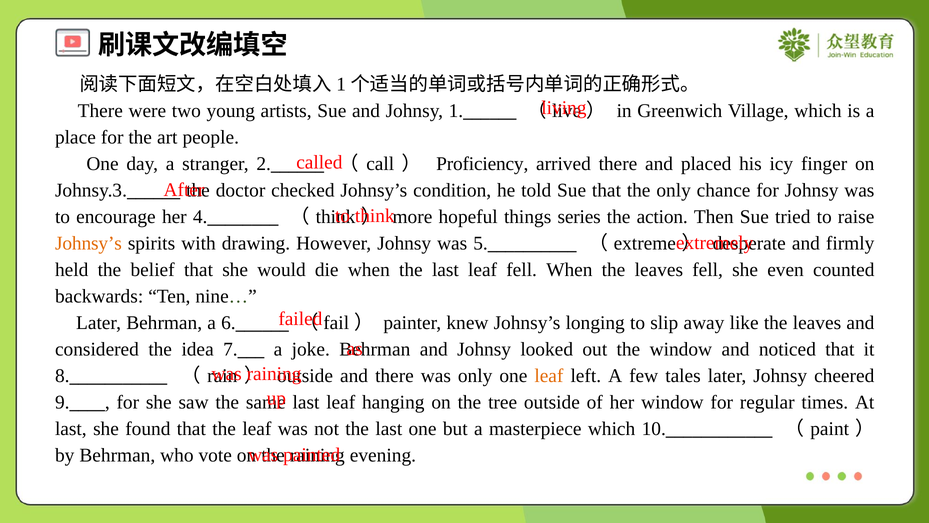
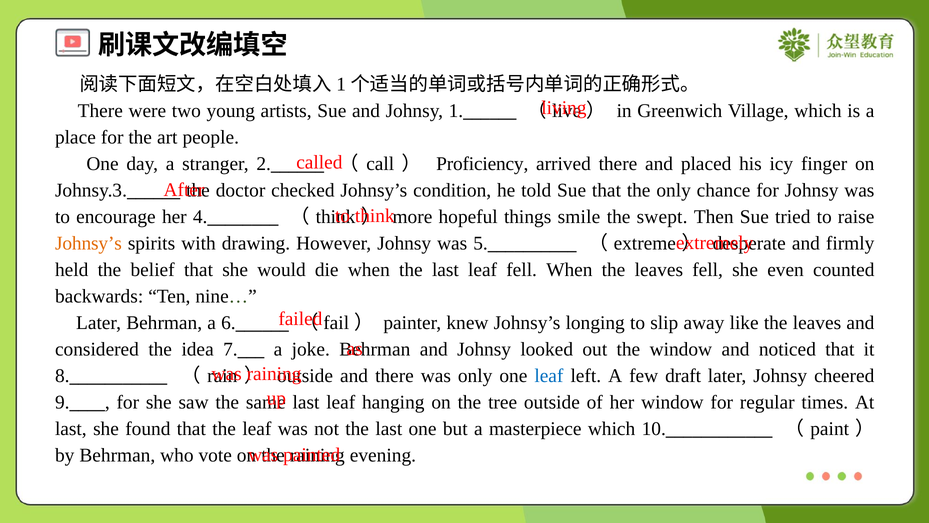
series: series -> smile (579, 217)
action: action -> swept (662, 217)
leaf colour: orange -> blue (549, 376)
tales: tales -> draft (683, 376)
